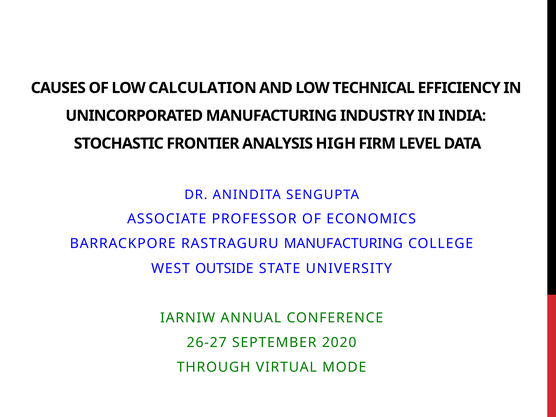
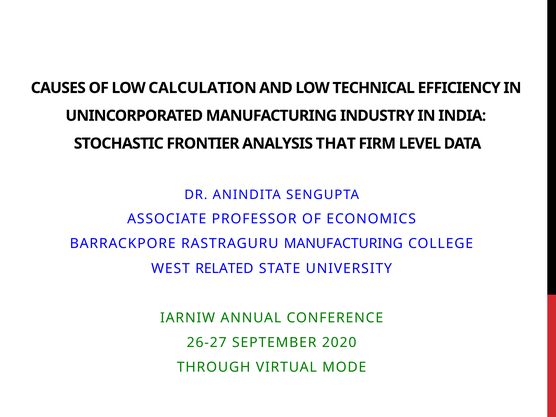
HIGH: HIGH -> THAT (336, 144)
OUTSIDE: OUTSIDE -> RELATED (224, 268)
